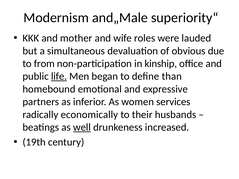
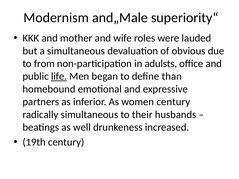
kinship: kinship -> adulsts (161, 64)
women services: services -> century (173, 102)
radically economically: economically -> simultaneous (89, 115)
well underline: present -> none (82, 127)
